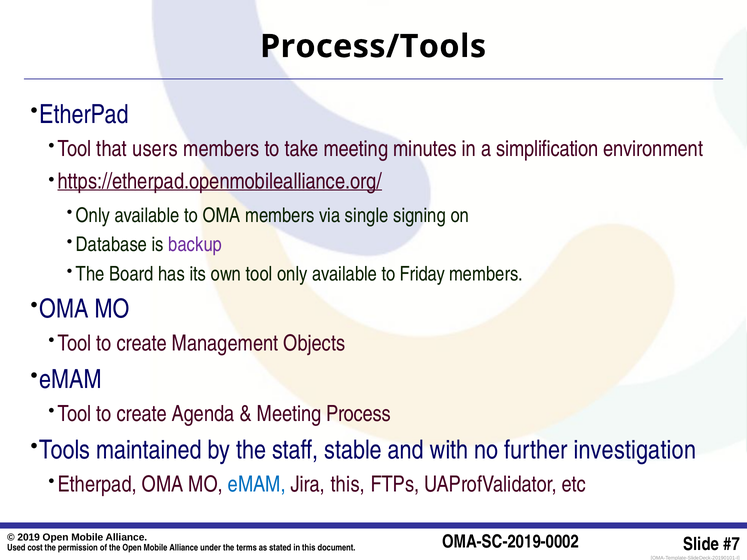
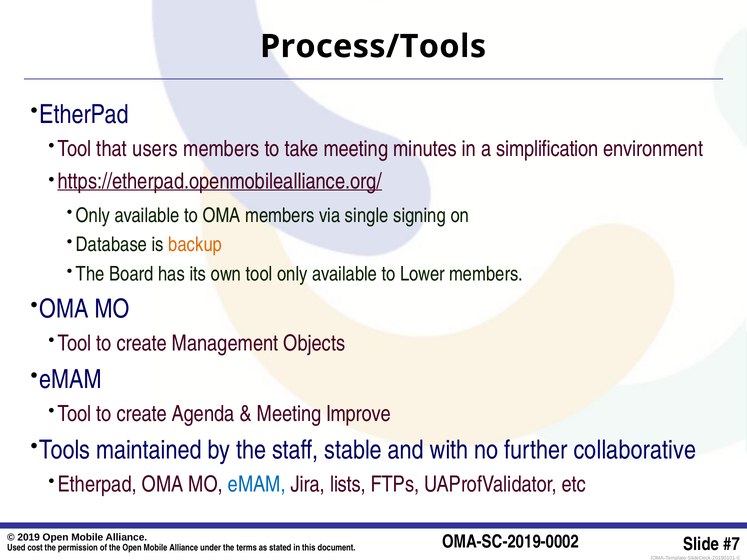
backup colour: purple -> orange (195, 245)
Friday: Friday -> Lower (422, 274)
Process: Process -> Improve (358, 414)
investigation: investigation -> collaborative (635, 450)
Jira this: this -> lists (348, 485)
